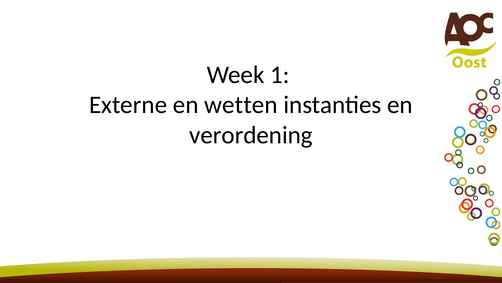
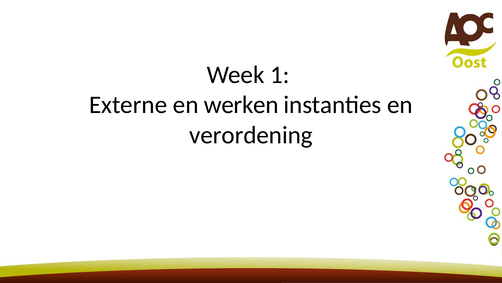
wetten: wetten -> werken (241, 105)
